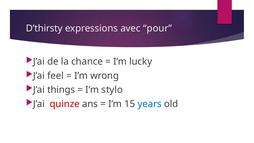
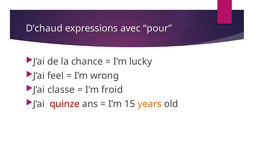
D’thirsty: D’thirsty -> D’chaud (44, 28)
things: things -> classe (61, 90)
stylo: stylo -> froid (112, 90)
years colour: blue -> orange (150, 104)
